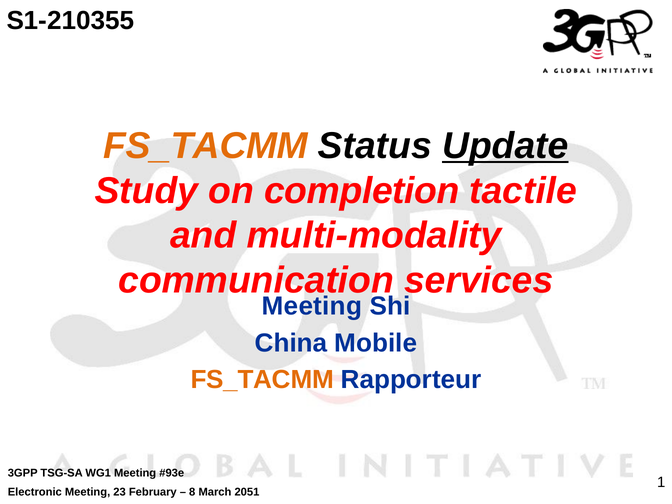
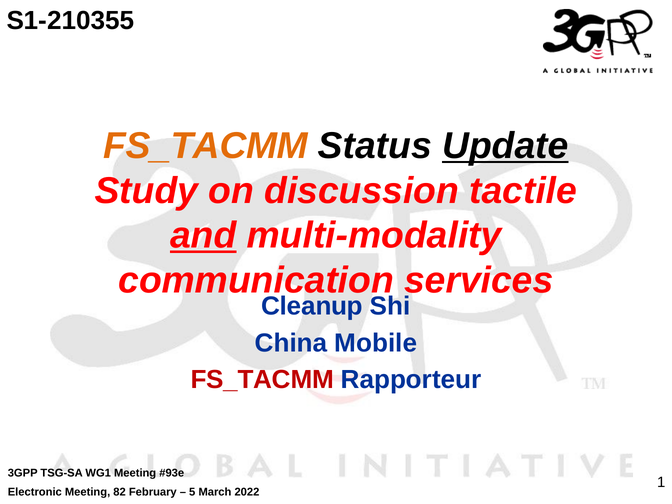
completion: completion -> discussion (362, 191)
and underline: none -> present (203, 236)
Meeting: Meeting -> Cleanup (312, 306)
FS_TACMM colour: orange -> red (262, 380)
23: 23 -> 82 (120, 492)
8: 8 -> 5 (192, 492)
2051: 2051 -> 2022 (247, 492)
